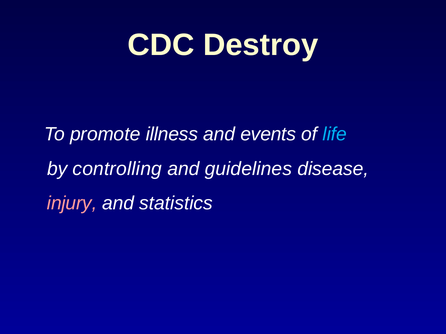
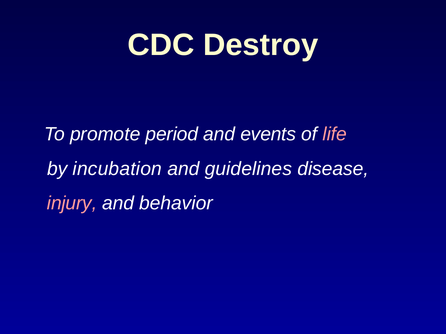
illness: illness -> period (172, 134)
life colour: light blue -> pink (335, 134)
controlling: controlling -> incubation (117, 169)
statistics: statistics -> behavior (176, 204)
